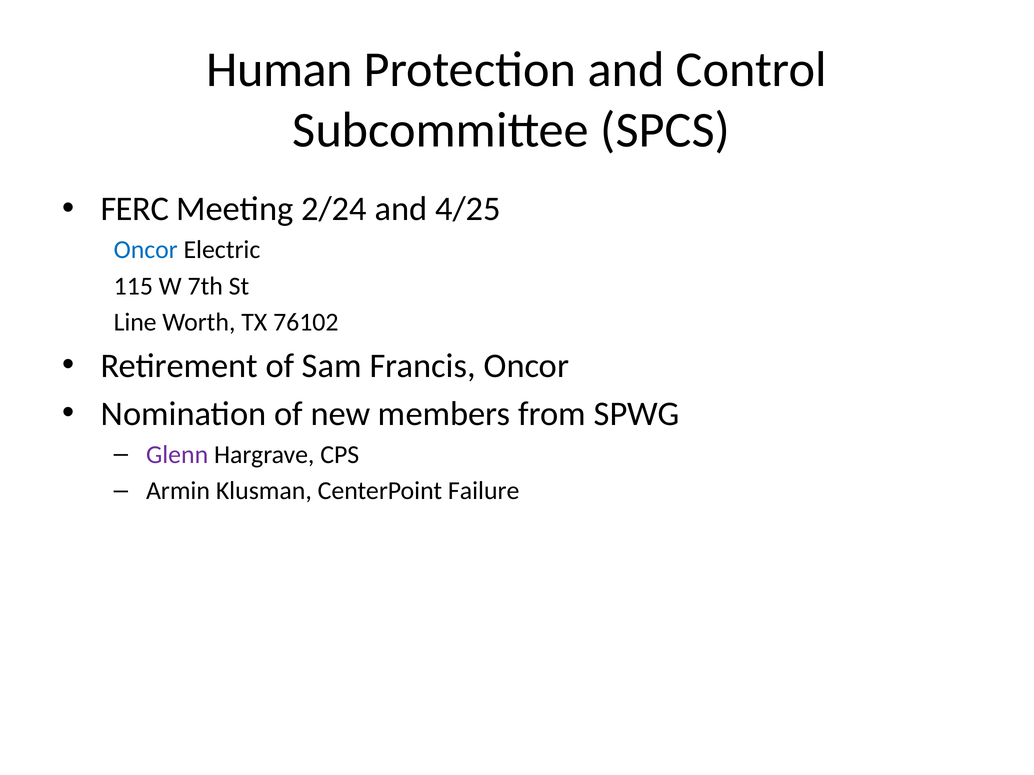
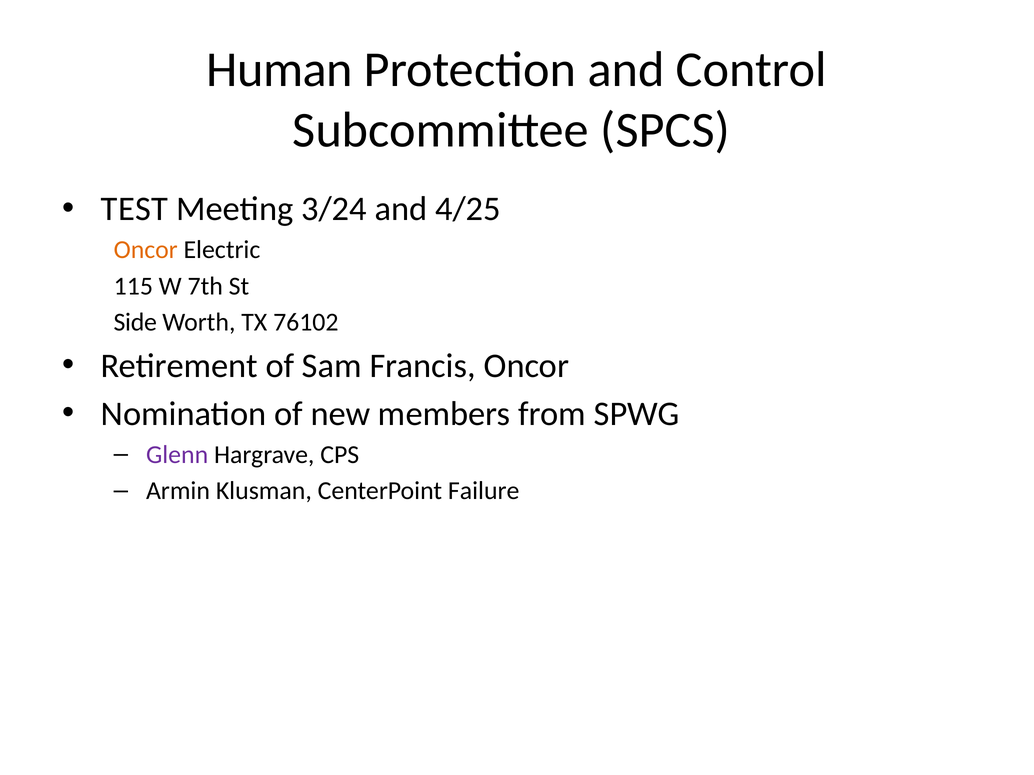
FERC: FERC -> TEST (135, 209)
2/24: 2/24 -> 3/24 (334, 209)
Oncor colour: blue -> orange (146, 250)
Line: Line -> Side (135, 322)
